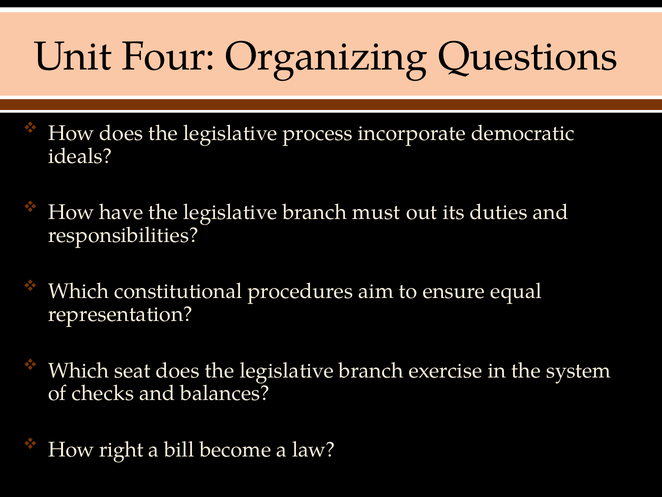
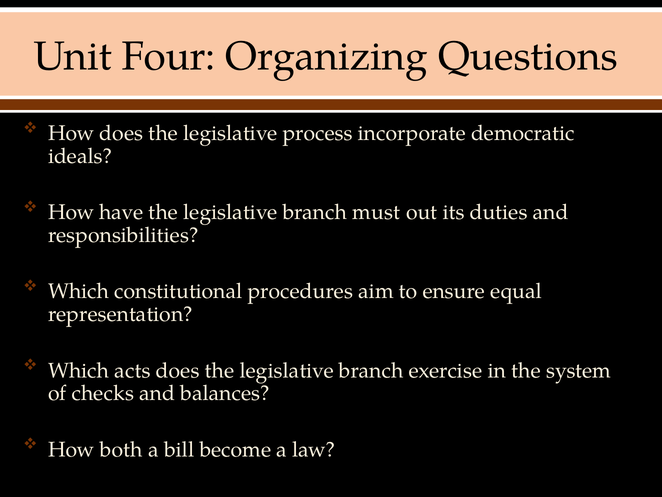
seat: seat -> acts (133, 370)
right: right -> both (121, 449)
